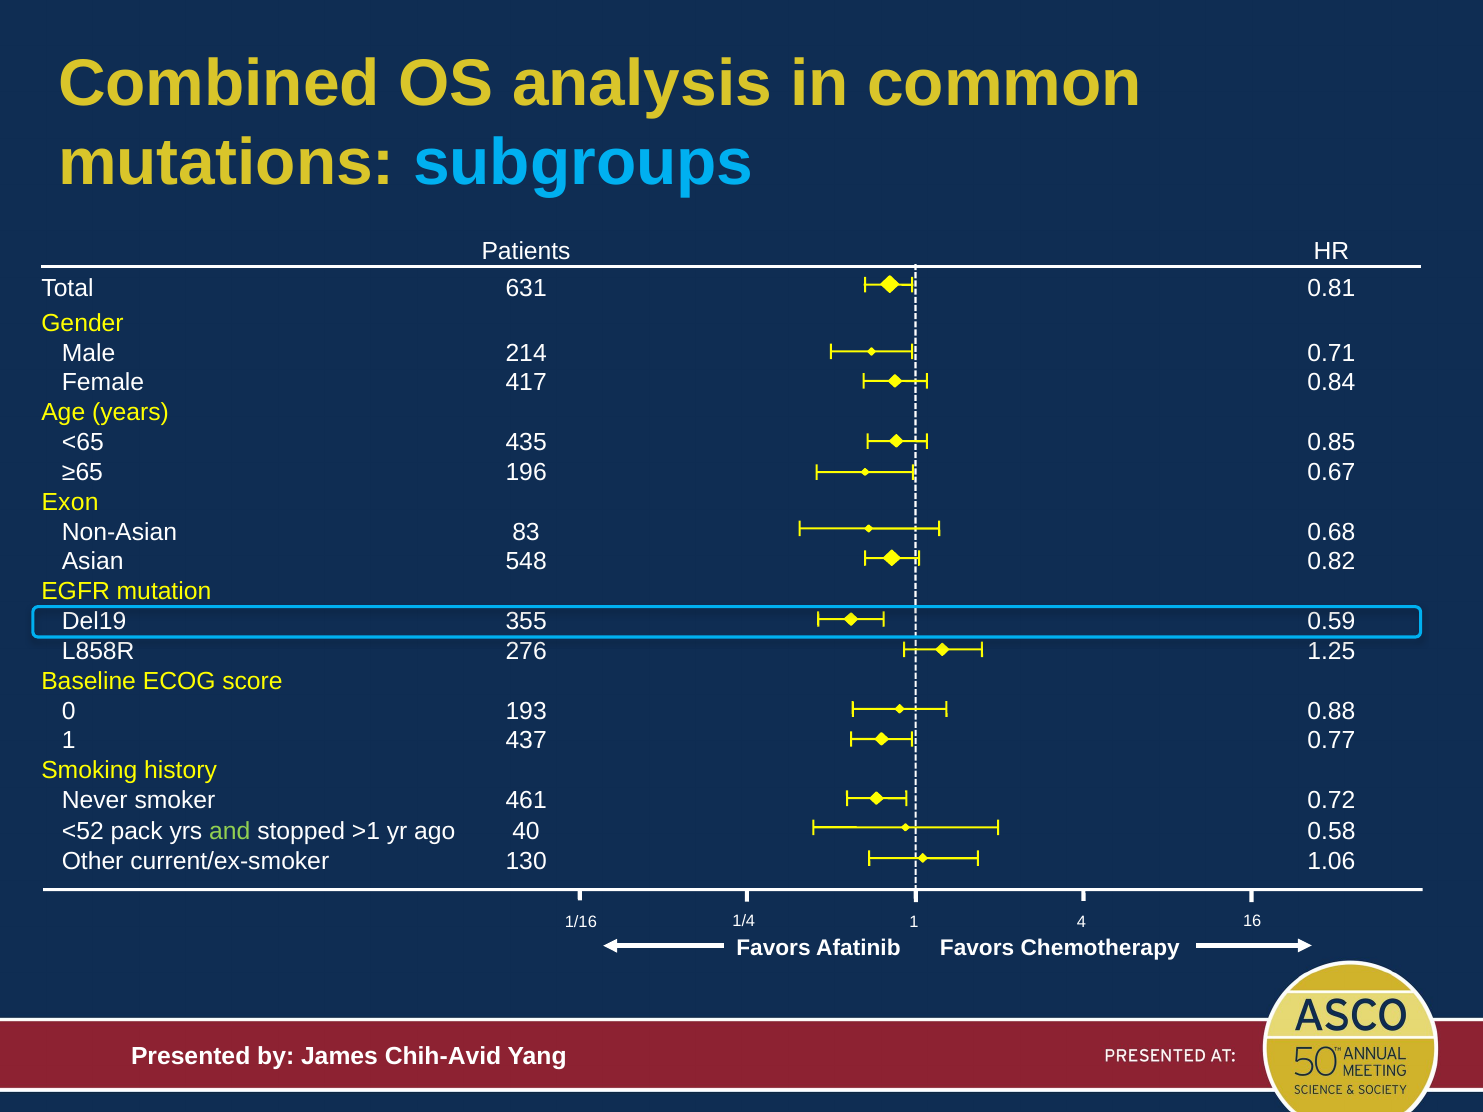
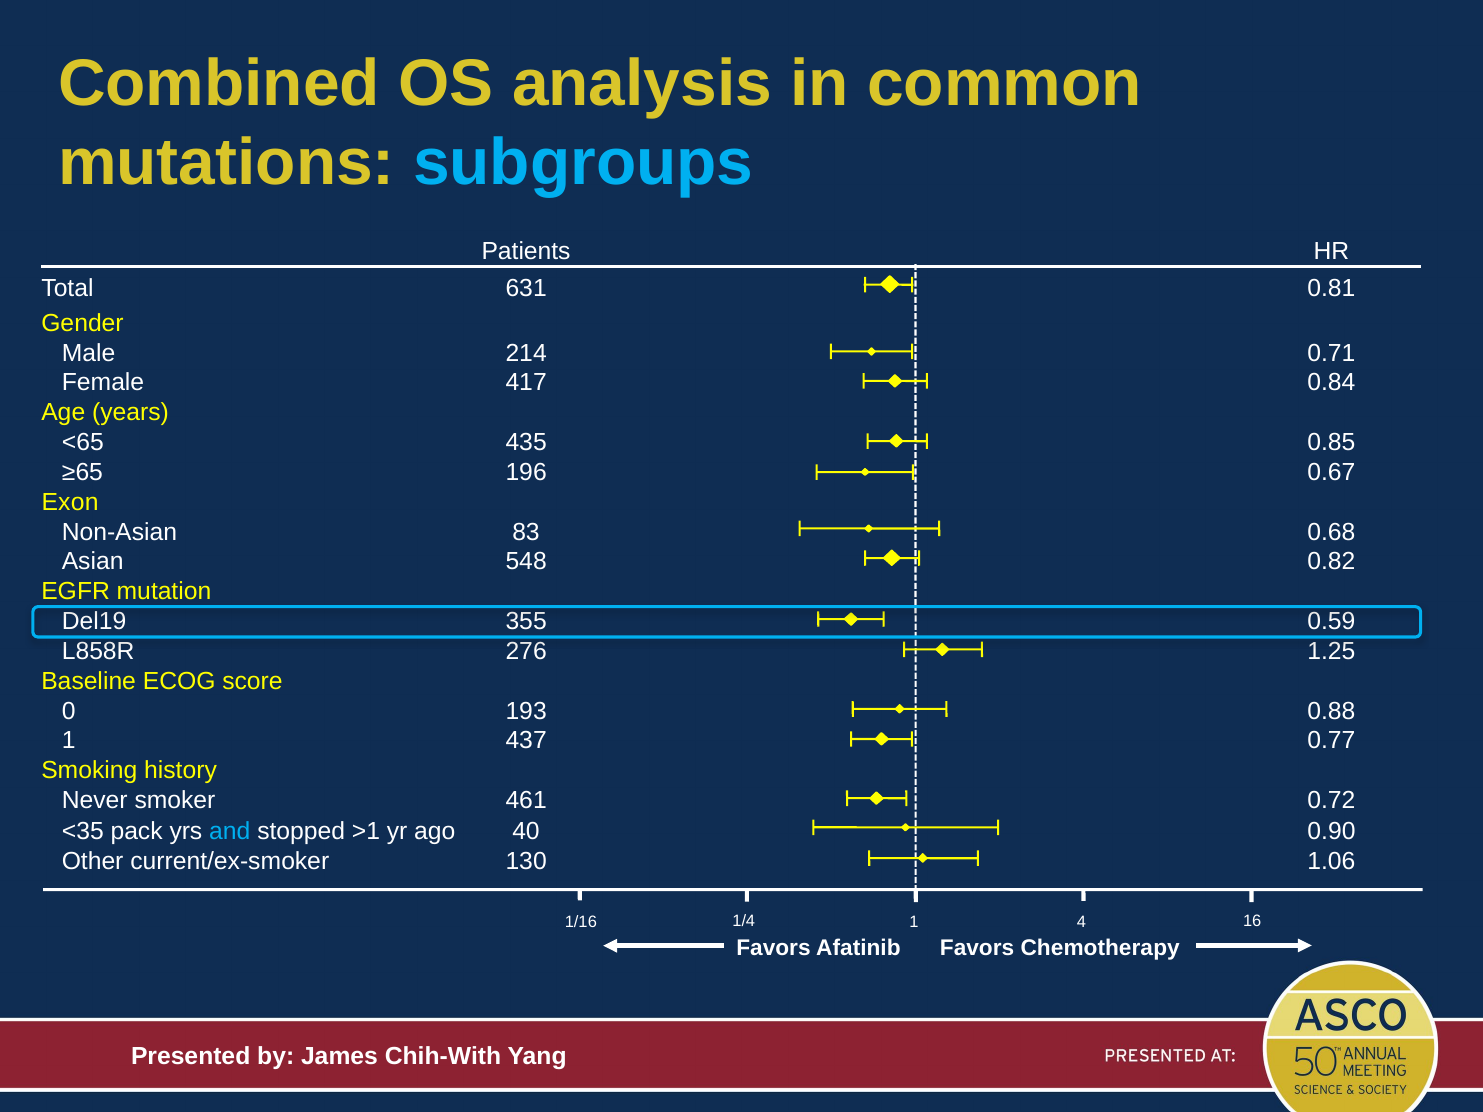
<52: <52 -> <35 (83, 831)
and colour: light green -> light blue (230, 831)
0.58: 0.58 -> 0.90 (1331, 831)
Chih-Avid: Chih-Avid -> Chih-With (443, 1057)
